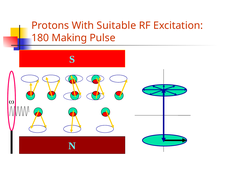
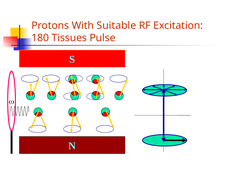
Making: Making -> Tissues (69, 38)
